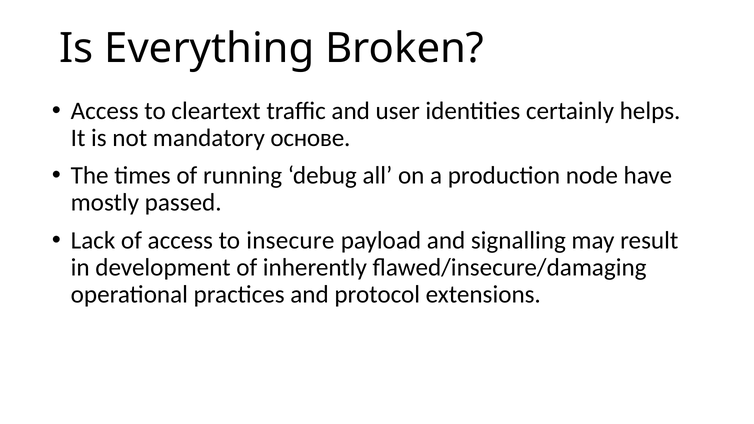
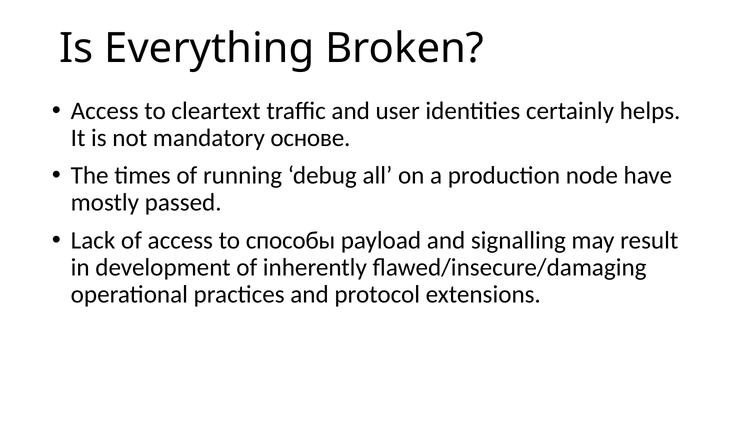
insecure: insecure -> способы (291, 240)
